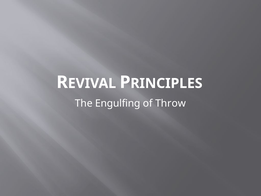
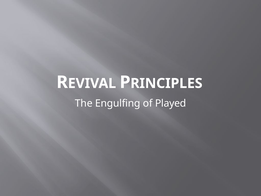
Throw: Throw -> Played (171, 103)
